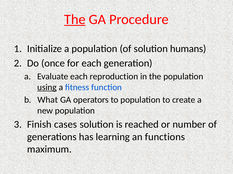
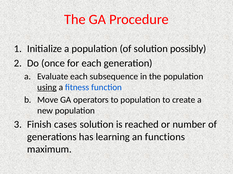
The underline: present -> none (75, 19)
humans: humans -> possibly (188, 49)
reproduction: reproduction -> subsequence (114, 77)
What: What -> Move (48, 100)
